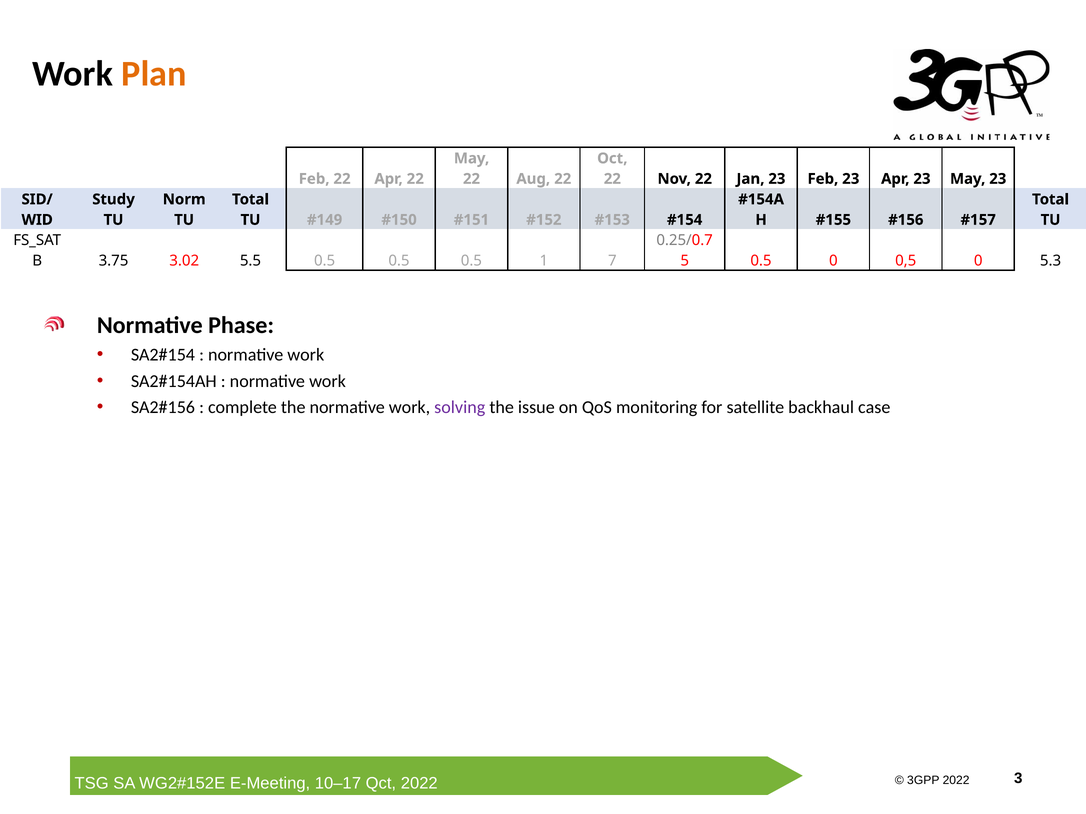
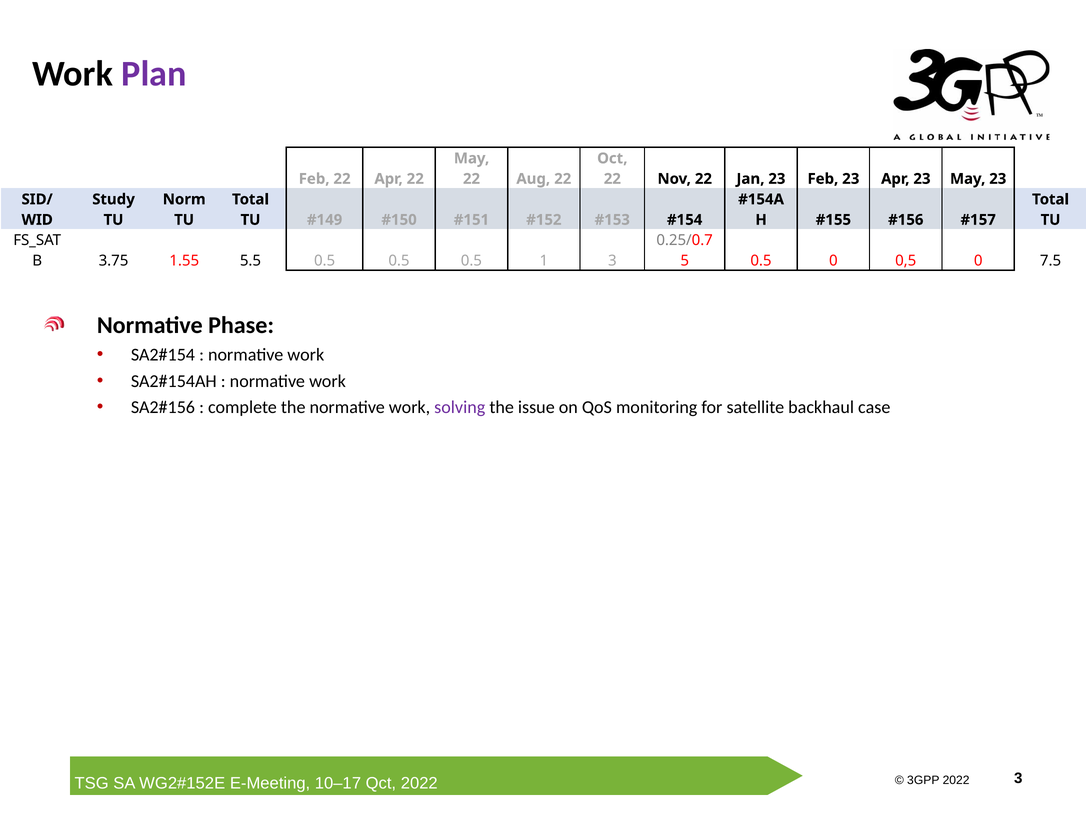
Plan colour: orange -> purple (154, 74)
3.02: 3.02 -> 1.55 (184, 261)
1 7: 7 -> 3 (612, 261)
5.3: 5.3 -> 7.5 (1051, 261)
